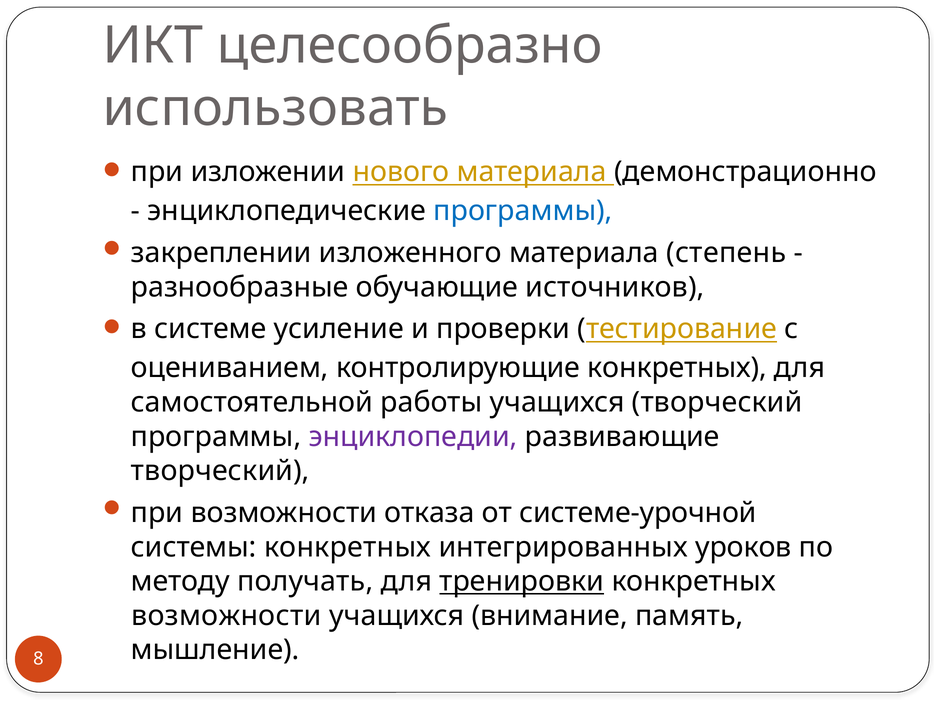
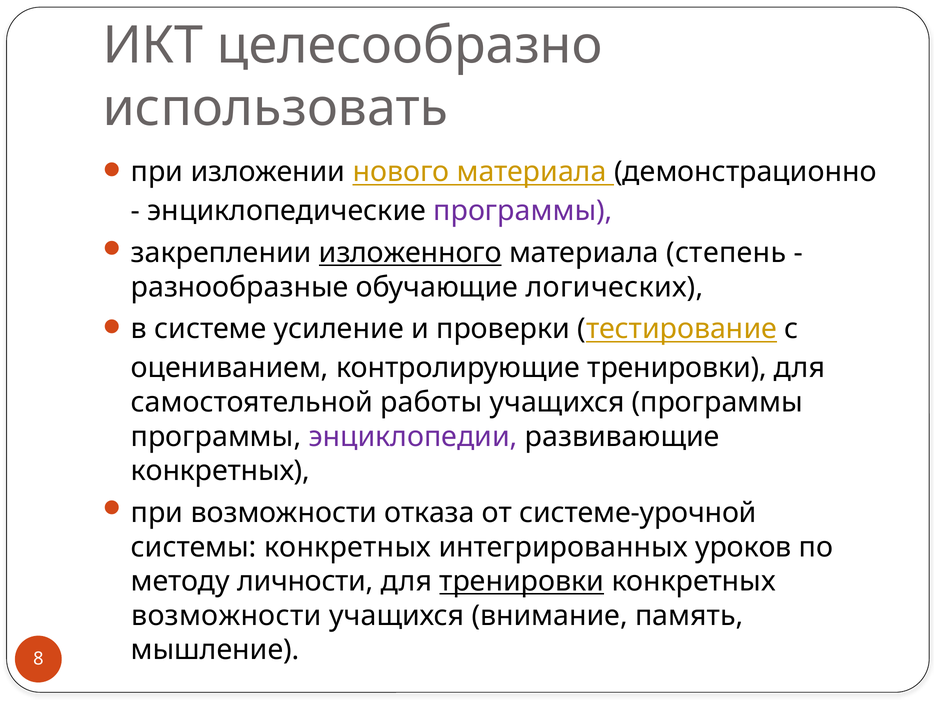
программы colour: blue -> purple (523, 211)
изложенного underline: none -> present (410, 253)
источников: источников -> логических (615, 287)
контролирующие конкретных: конкретных -> тренировки (677, 368)
учащихся творческий: творческий -> программы (717, 402)
творческий: творческий -> конкретных (220, 471)
получать: получать -> личности (305, 581)
